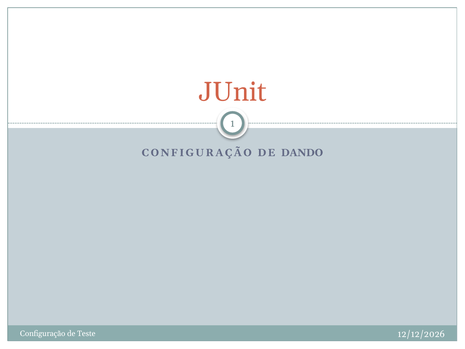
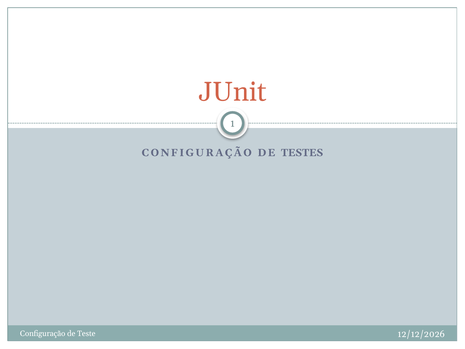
DANDO: DANDO -> TESTES (302, 153)
